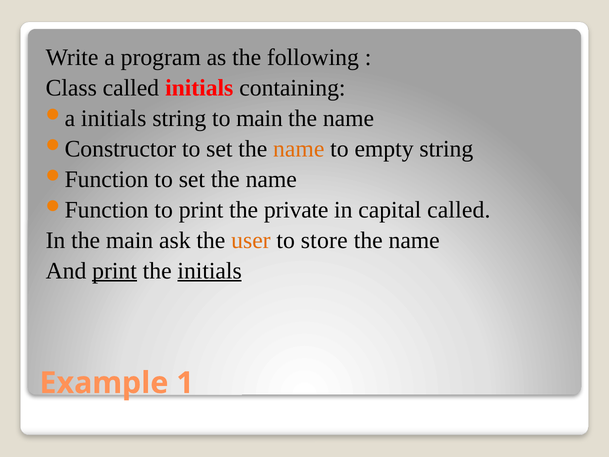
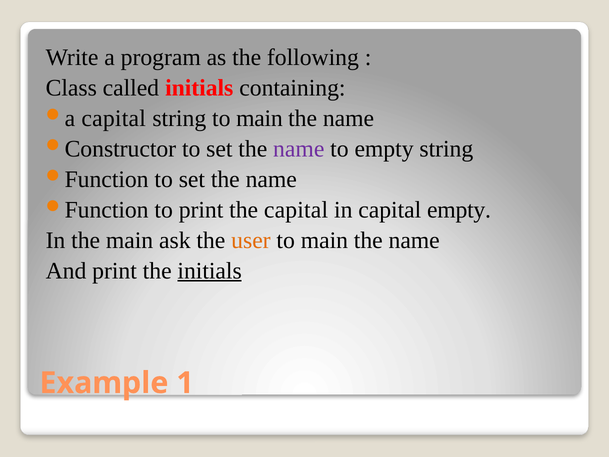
initials: initials -> capital (114, 118)
name colour: orange -> purple (299, 149)
the private: private -> capital (296, 210)
capital called: called -> empty (459, 210)
store: store -> main (324, 240)
print underline: present -> none (115, 271)
